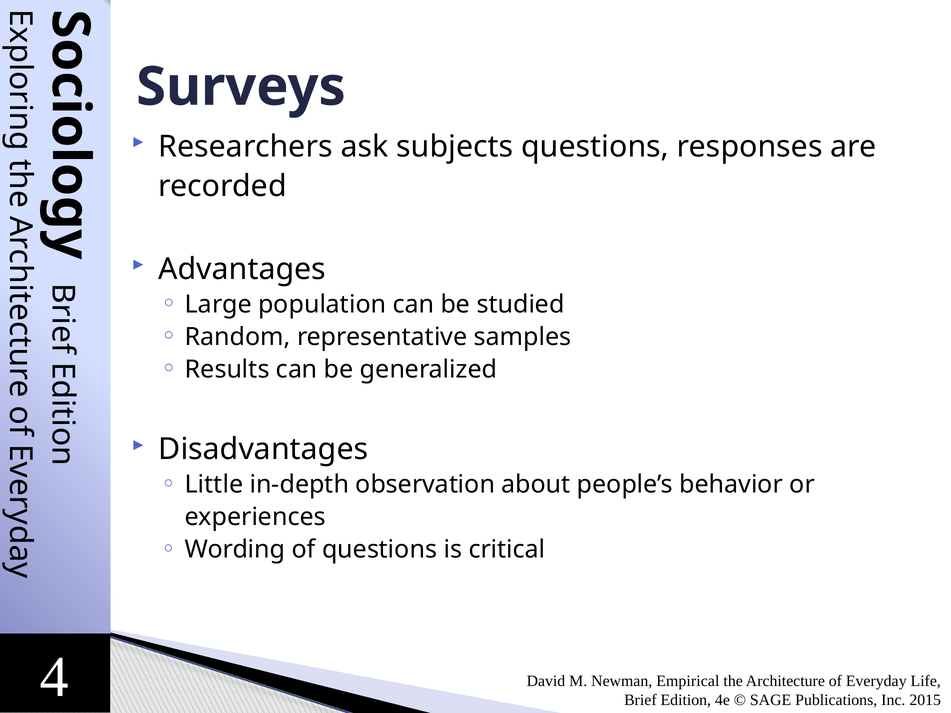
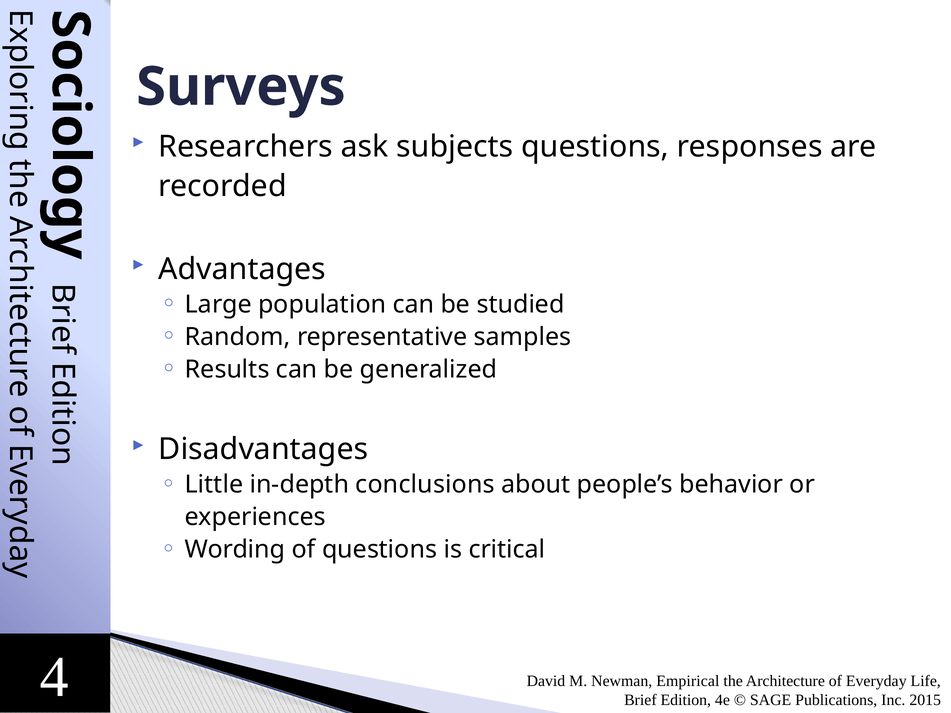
observation: observation -> conclusions (425, 485)
